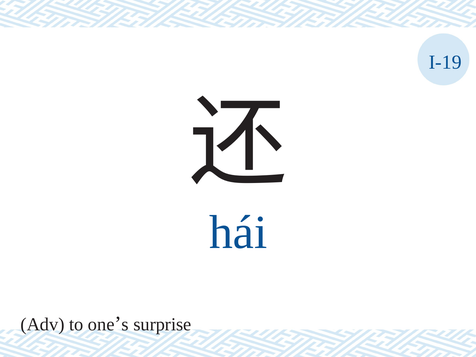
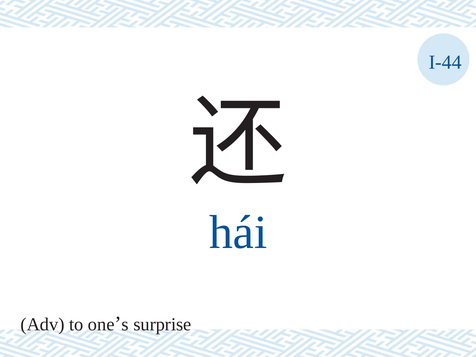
I-19: I-19 -> I-44 (445, 62)
